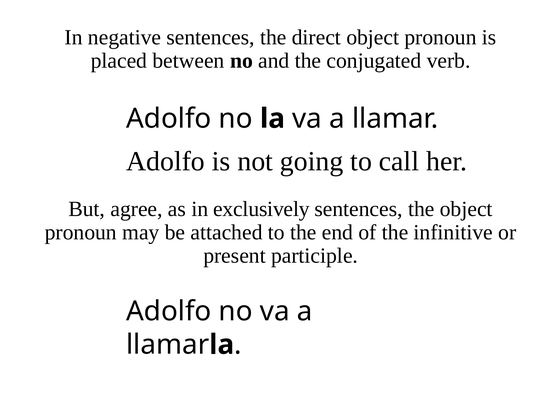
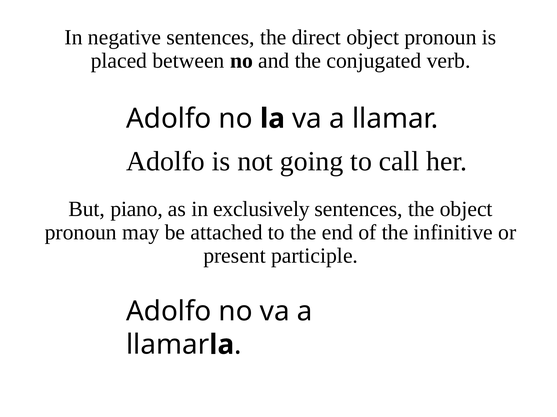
agree: agree -> piano (137, 209)
